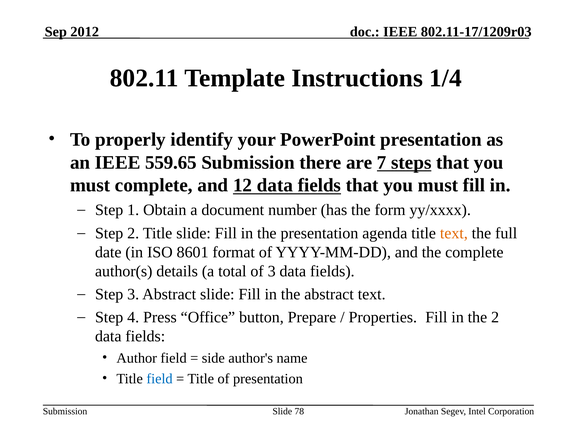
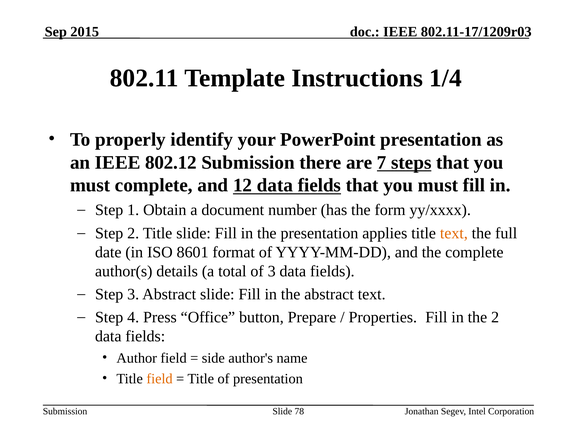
2012: 2012 -> 2015 (85, 32)
559.65: 559.65 -> 802.12 (171, 162)
agenda: agenda -> applies (385, 233)
field colour: blue -> orange (160, 379)
